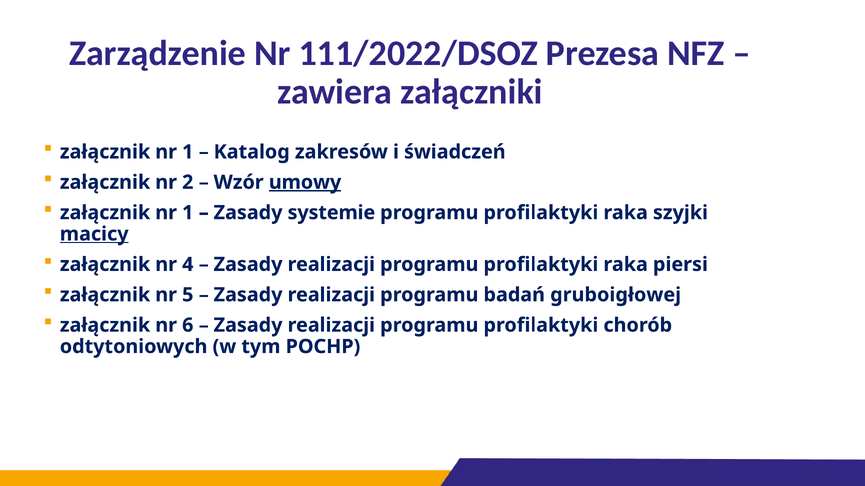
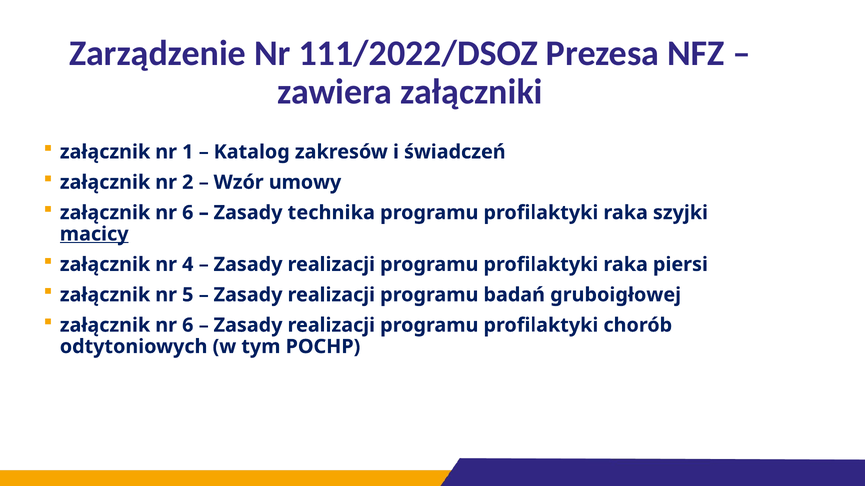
umowy underline: present -> none (305, 182)
1: 1 -> 6 (188, 213)
systemie: systemie -> technika (331, 213)
